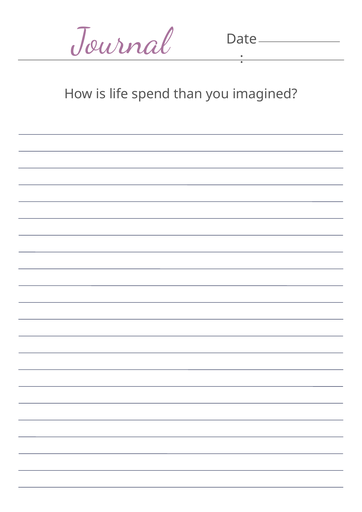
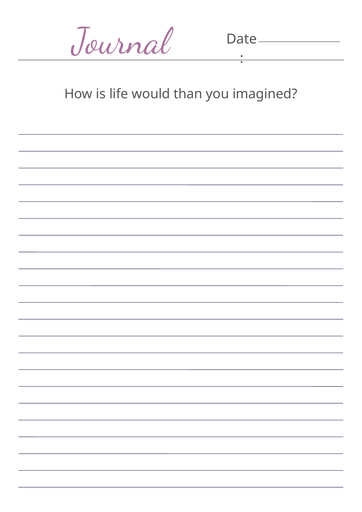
spend: spend -> would (151, 94)
